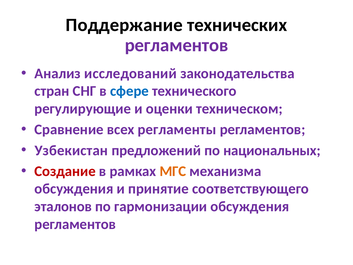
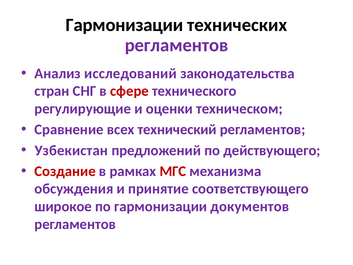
Поддержание: Поддержание -> Гармонизации (124, 25)
сфере colour: blue -> red (129, 91)
регламенты: регламенты -> технический (177, 129)
национальных: национальных -> действующего (272, 150)
МГС colour: orange -> red (173, 171)
эталонов: эталонов -> широкое (63, 206)
гармонизации обсуждения: обсуждения -> документов (250, 206)
